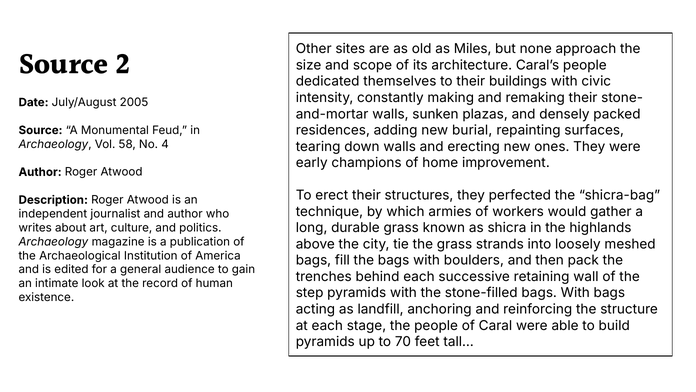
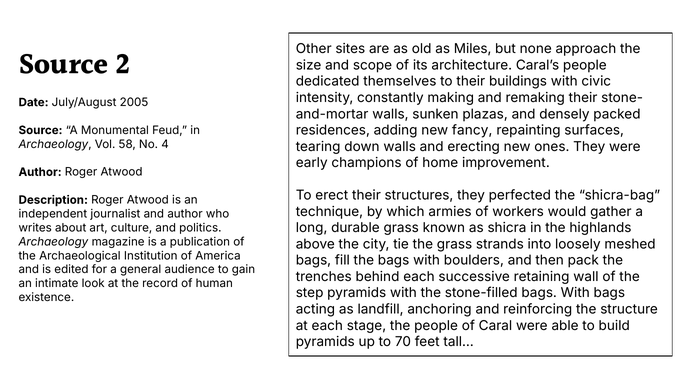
burial: burial -> fancy (472, 130)
